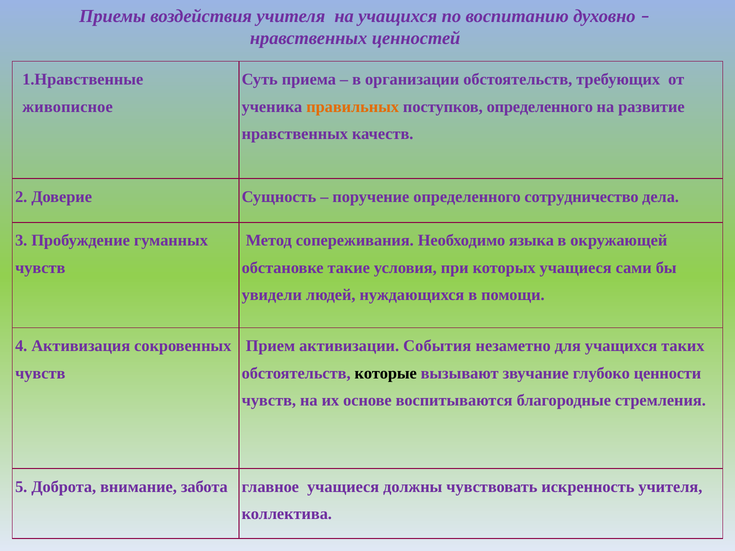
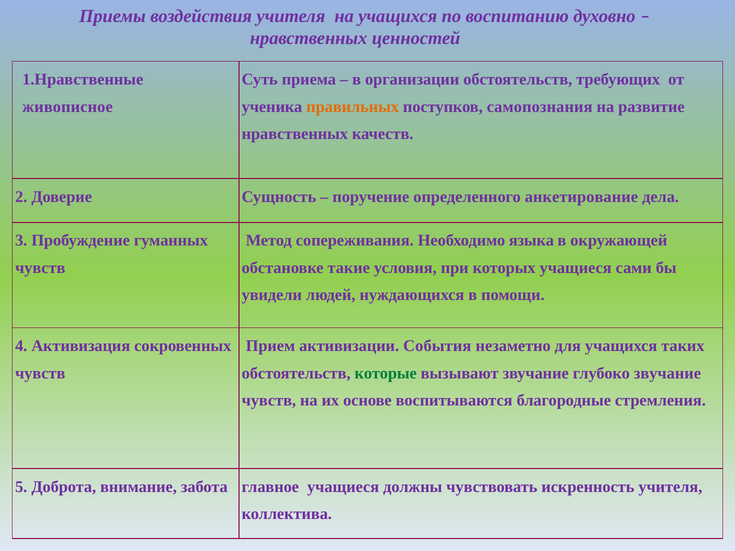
поступков определенного: определенного -> самопознания (540, 107)
сотрудничество: сотрудничество -> анкетирование (581, 197)
которые colour: black -> green (386, 373)
глубоко ценности: ценности -> звучание (667, 373)
